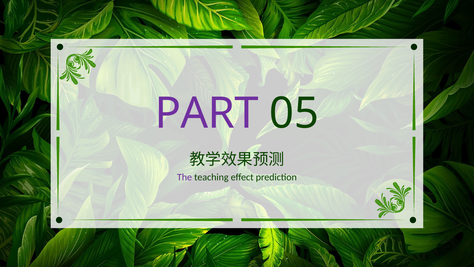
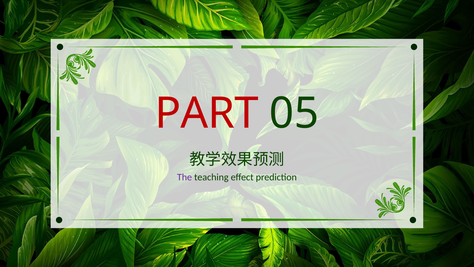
PART colour: purple -> red (207, 113)
